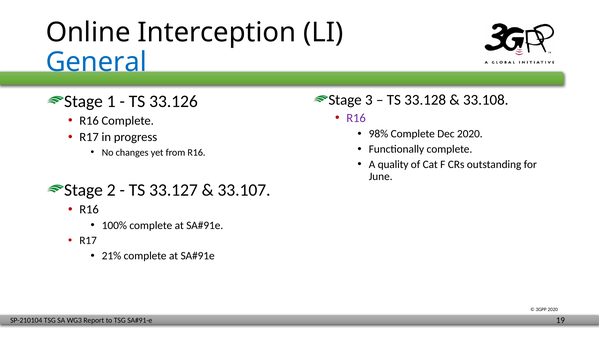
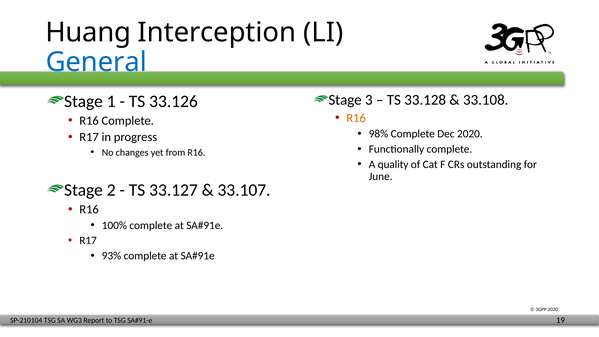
Online: Online -> Huang (88, 32)
R16 colour: purple -> orange (356, 118)
21%: 21% -> 93% (112, 256)
